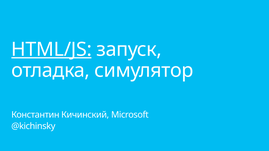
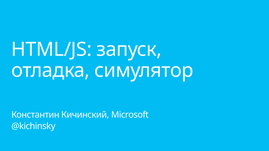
HTML/JS underline: present -> none (51, 49)
